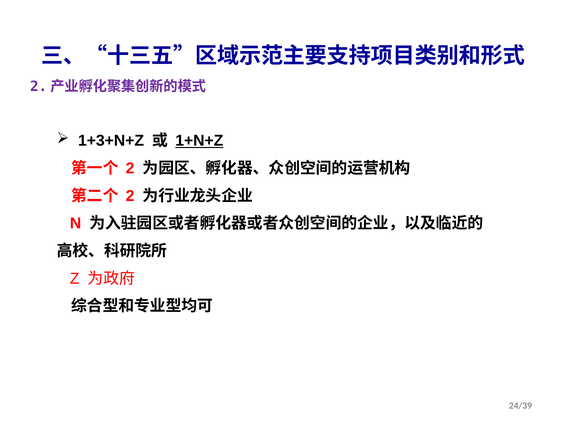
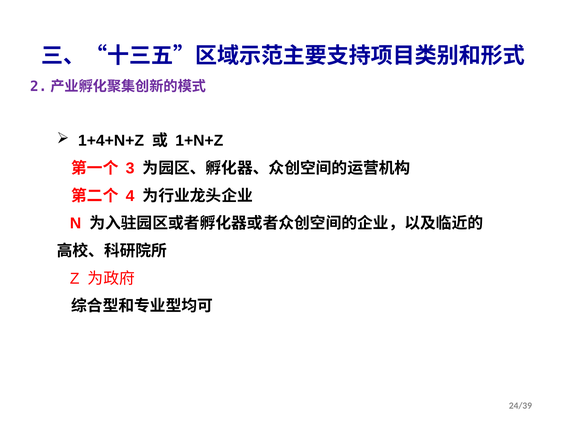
1+3+N+Z: 1+3+N+Z -> 1+4+N+Z (111, 141)
1+N+Z underline: present -> none (199, 141)
2: 2 -> 3 (130, 168)
2: 2 -> 4 (130, 196)
